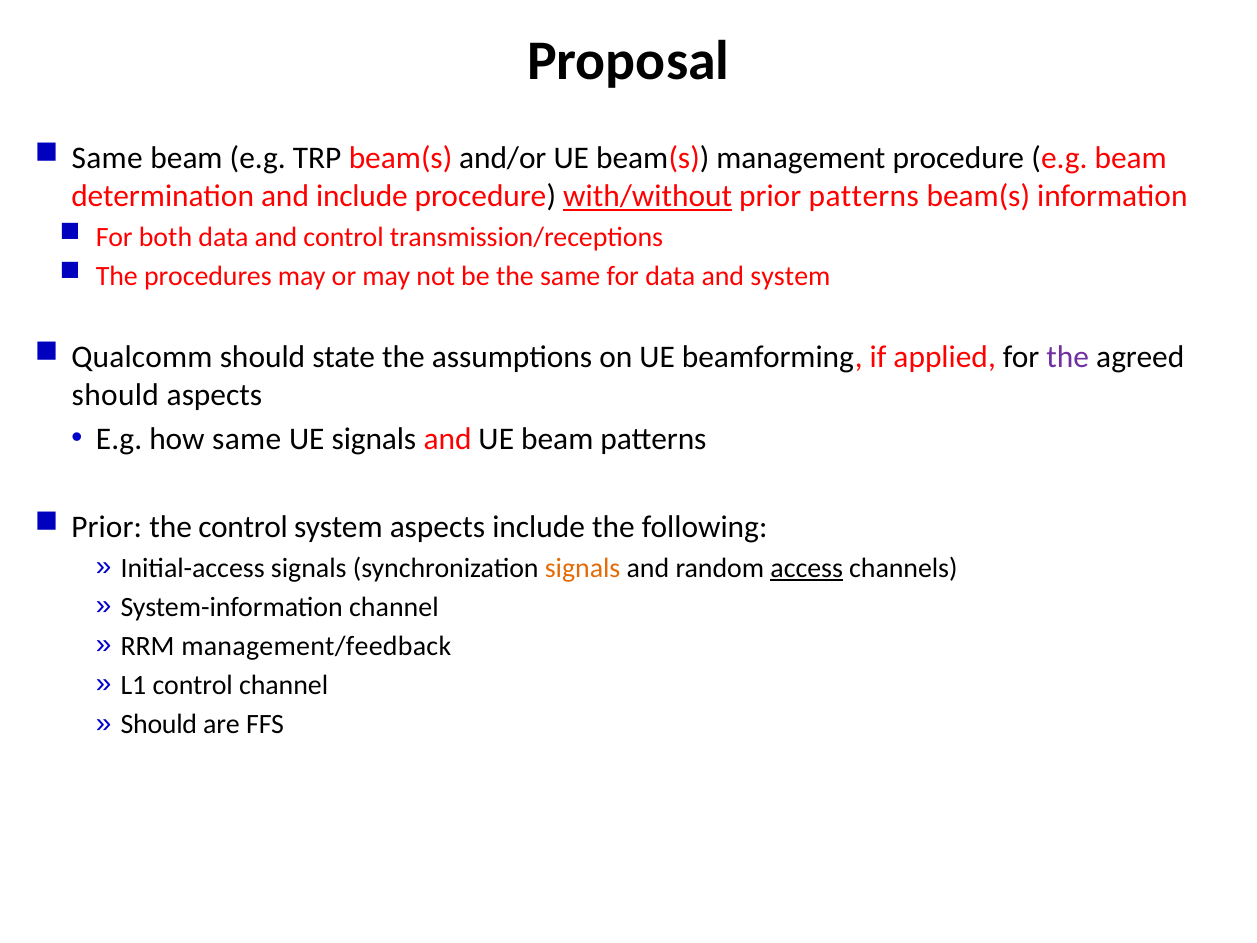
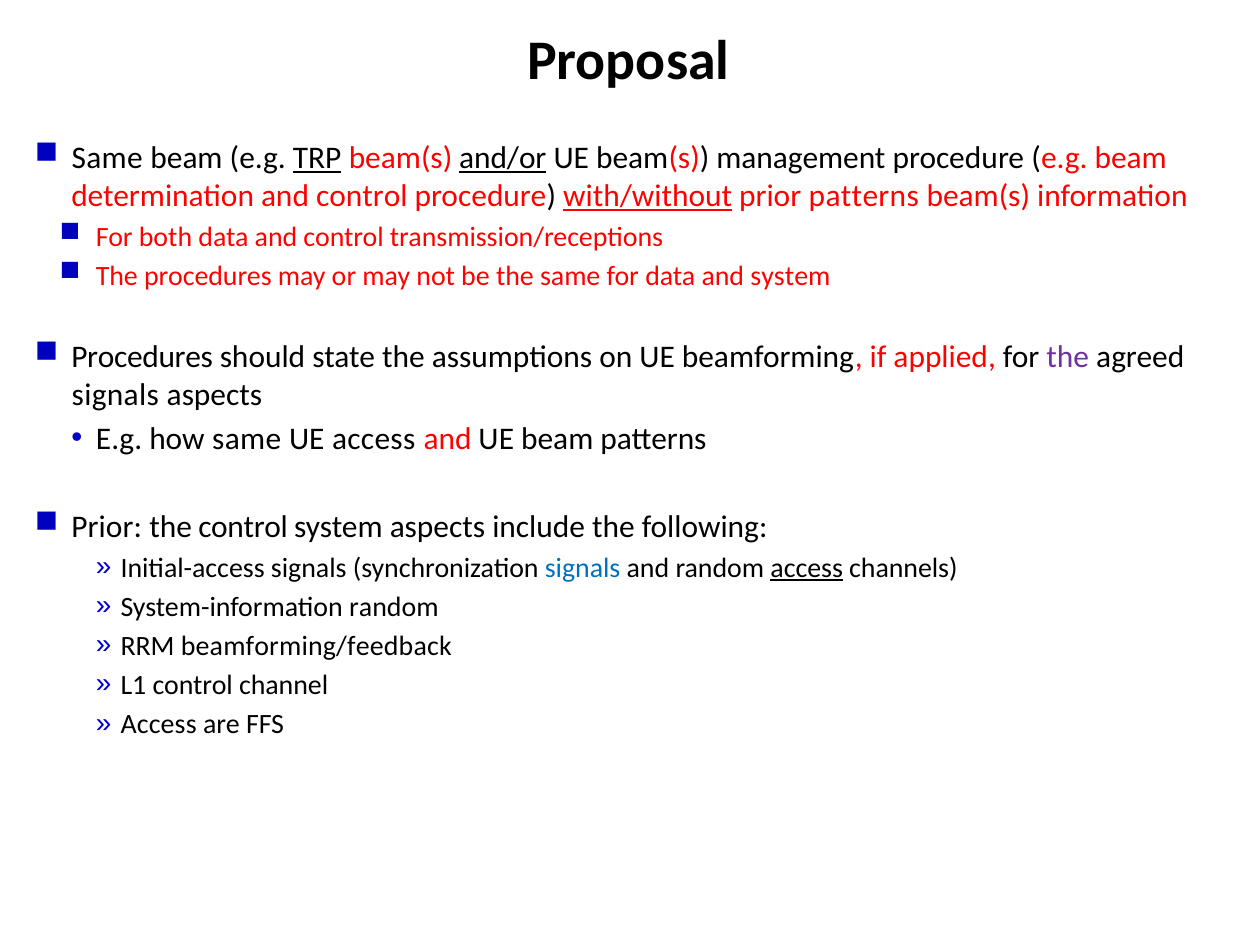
TRP underline: none -> present (317, 158)
and/or underline: none -> present (503, 158)
determination and include: include -> control (362, 196)
Qualcomm: Qualcomm -> Procedures (142, 357)
should: should -> signals (115, 395)
UE signals: signals -> access (374, 439)
signals colour: orange -> blue (583, 568)
System-information channel: channel -> random (394, 607)
management/feedback: management/feedback -> beamforming/feedback (316, 646)
Should: Should -> Access (159, 724)
